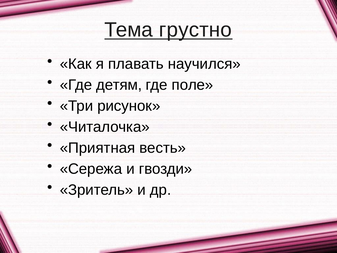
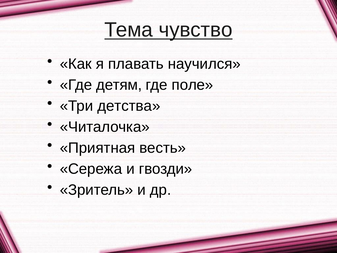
грустно: грустно -> чувство (196, 30)
рисунок: рисунок -> детства (129, 106)
